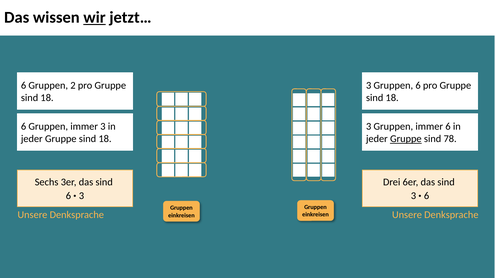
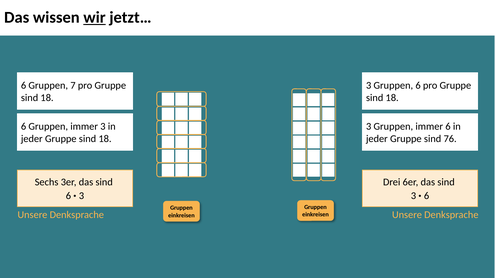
2: 2 -> 7 (73, 86)
Gruppe underline: present -> none (406, 139)
78: 78 -> 76 (450, 139)
